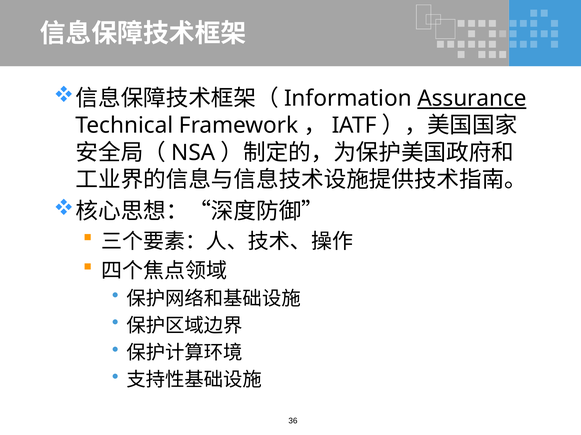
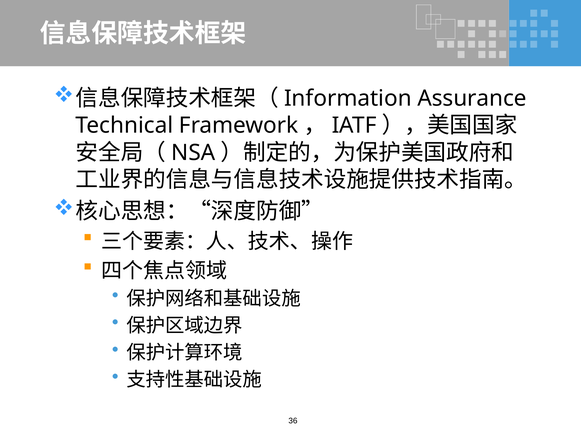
Assurance underline: present -> none (472, 99)
